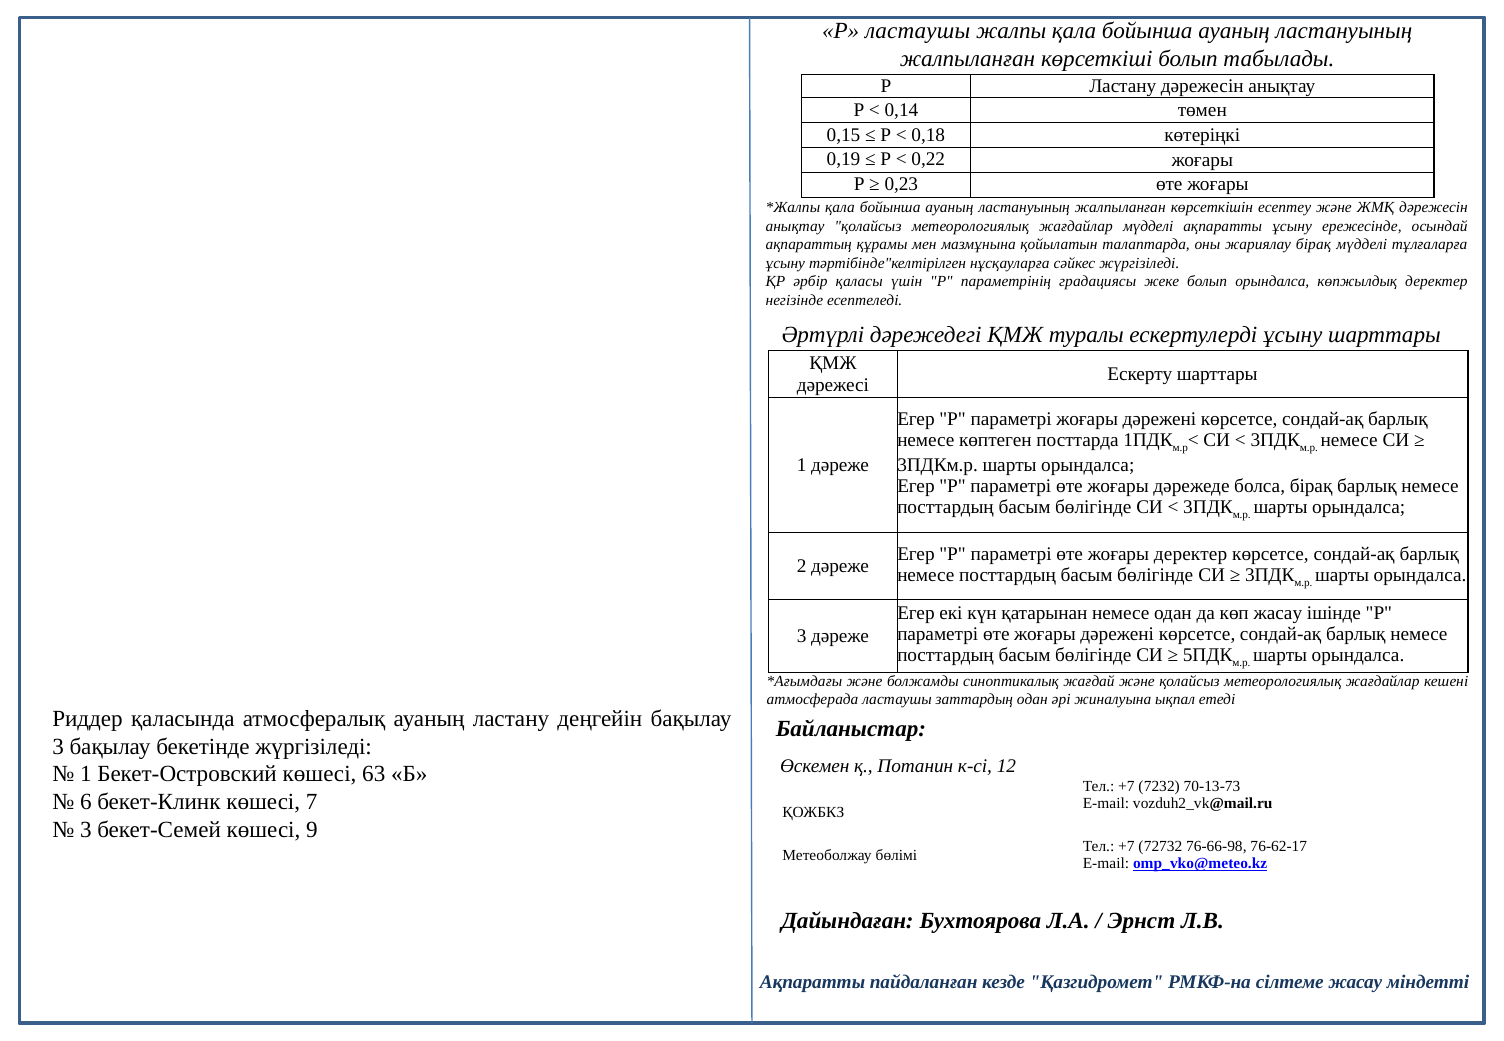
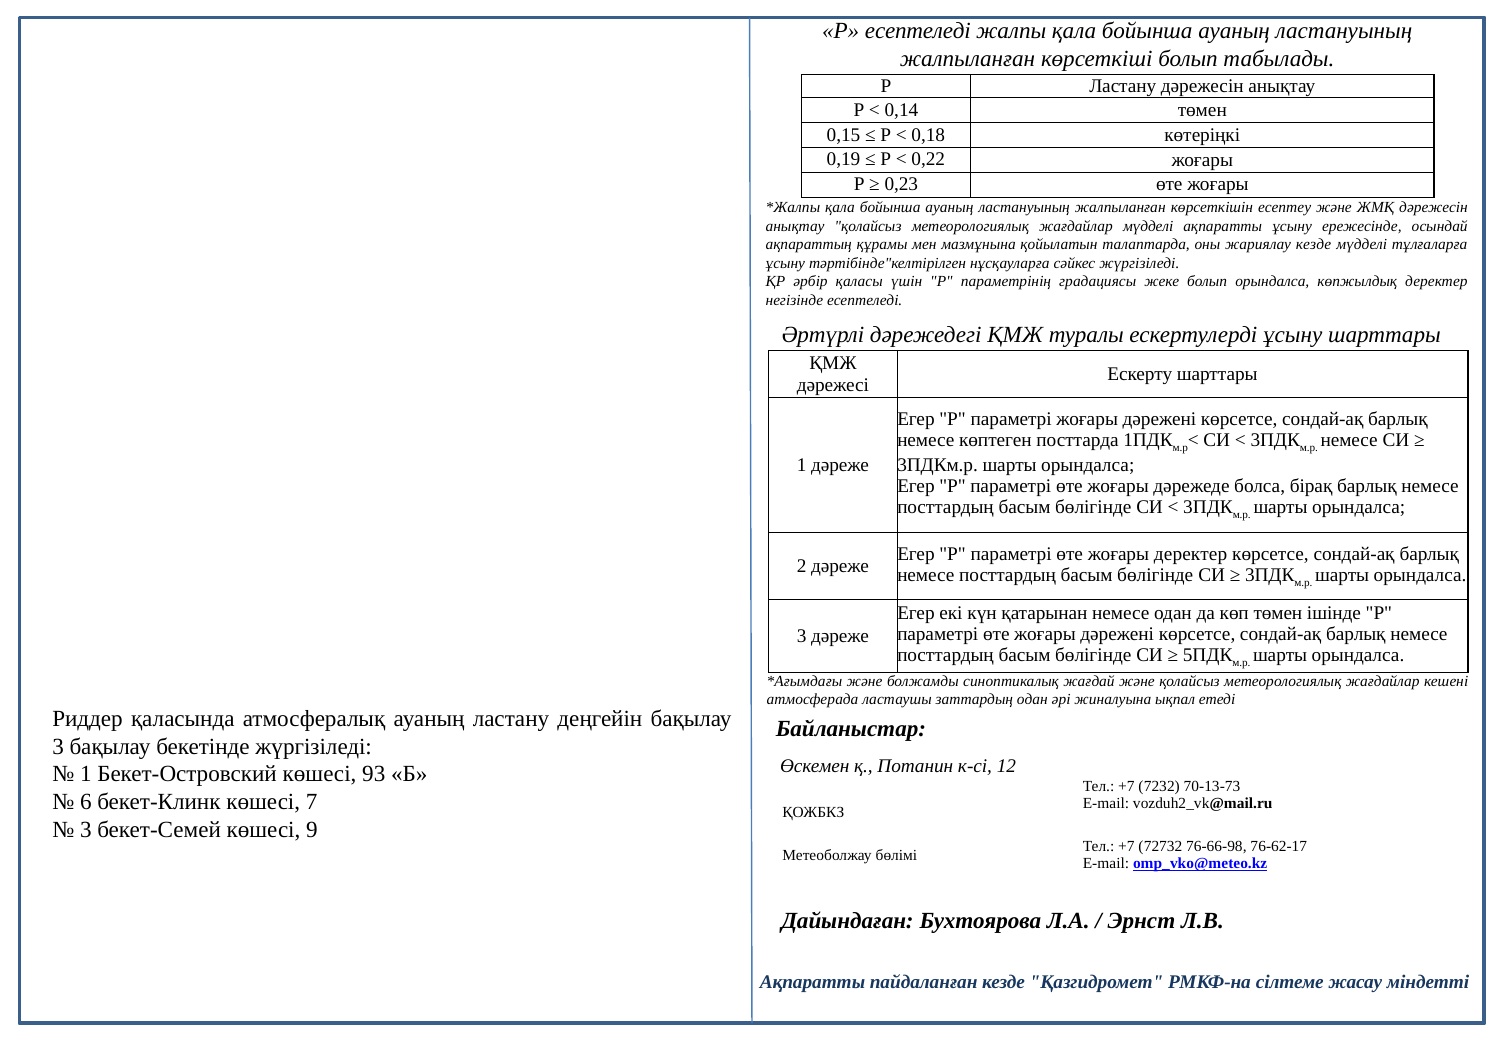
Р ластаушы: ластаушы -> есептеледі (918, 31)
жариялау бірақ: бірақ -> кезде (1314, 245)
көп жасау: жасау -> төмен (1278, 613)
63: 63 -> 93 (374, 774)
